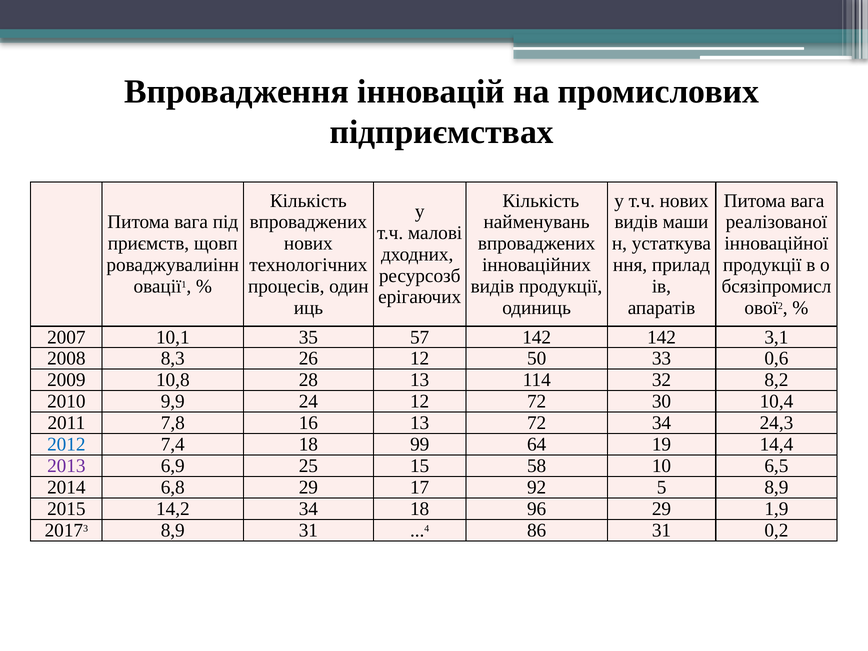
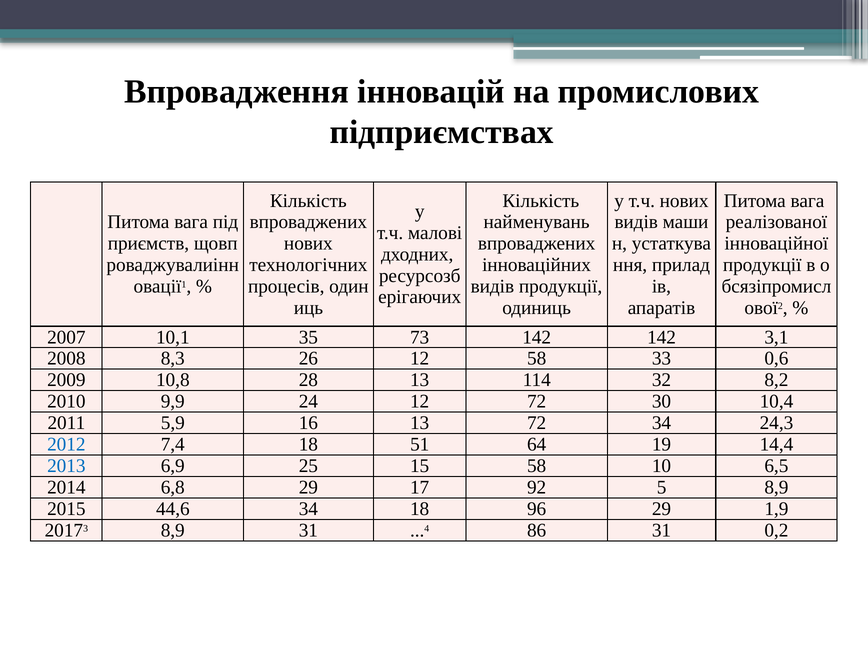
57: 57 -> 73 (420, 337)
12 50: 50 -> 58 (537, 359)
7,8: 7,8 -> 5,9 (173, 423)
99: 99 -> 51 (420, 444)
2013 colour: purple -> blue (66, 466)
14,2: 14,2 -> 44,6 (173, 509)
